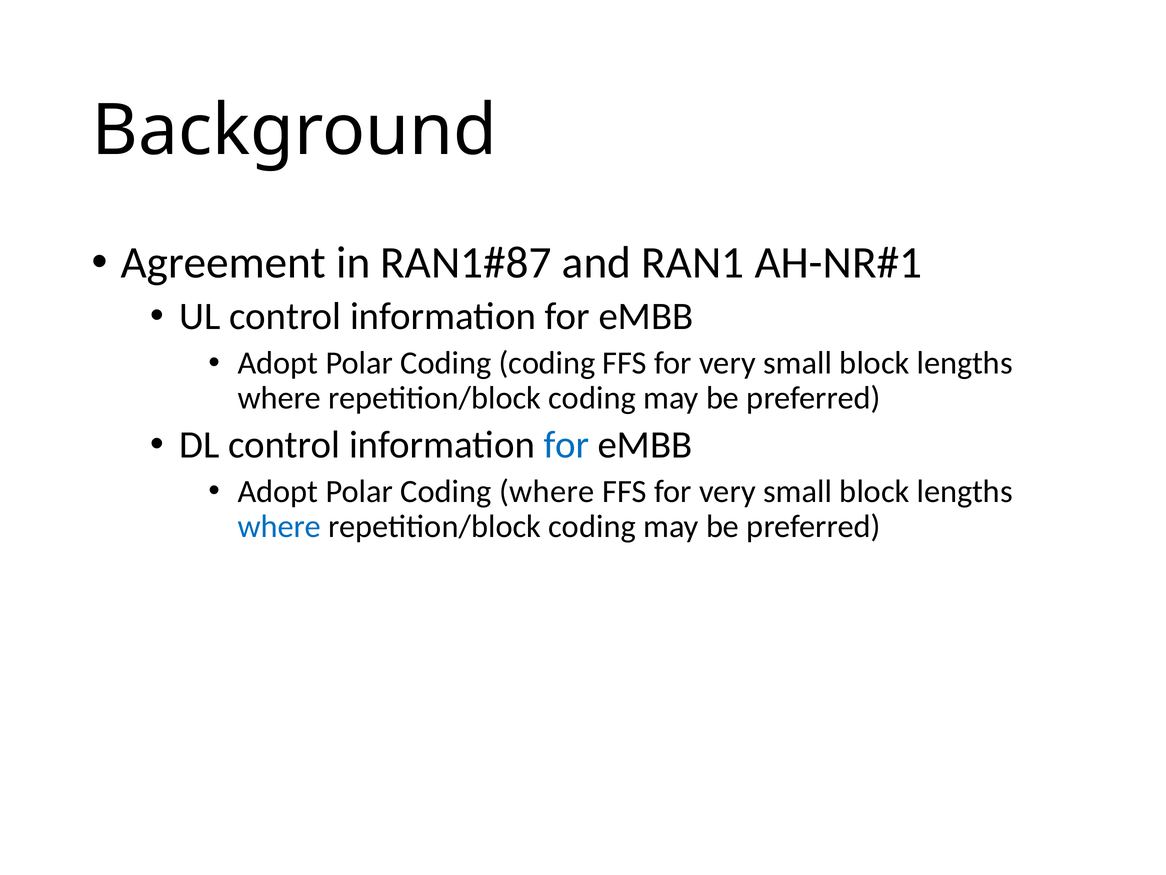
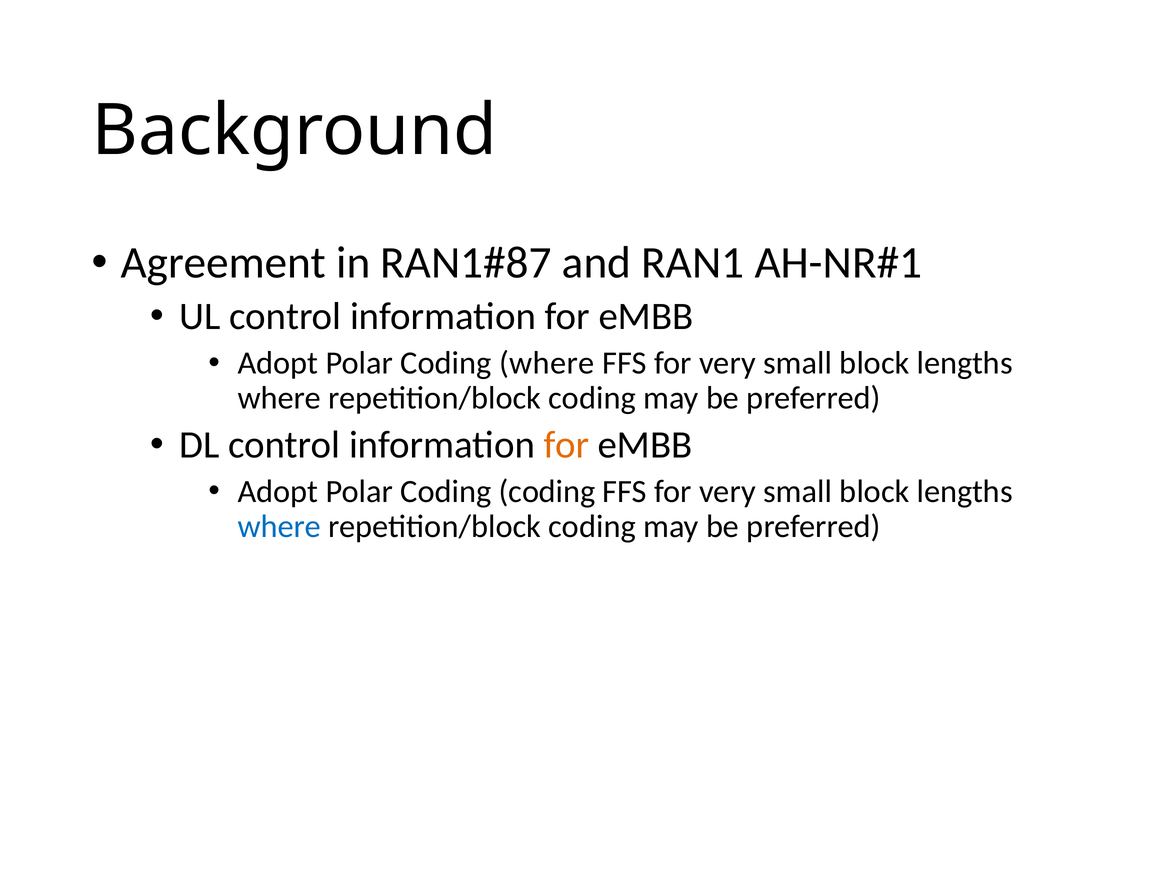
Coding coding: coding -> where (547, 363)
for colour: blue -> orange (566, 445)
Coding where: where -> coding (547, 491)
